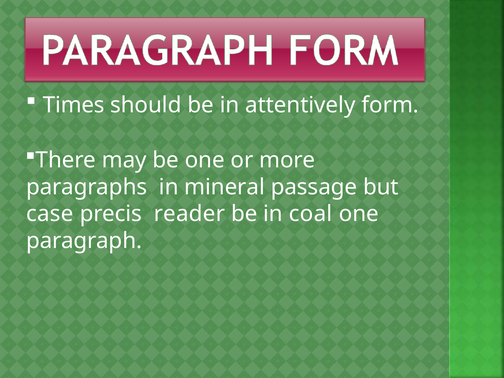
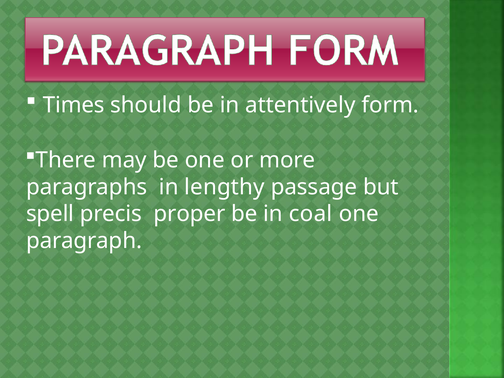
mineral: mineral -> lengthy (224, 187)
case: case -> spell (50, 214)
reader: reader -> proper (189, 214)
